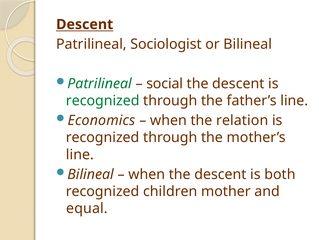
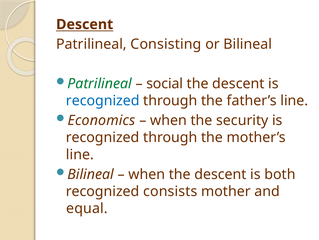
Sociologist: Sociologist -> Consisting (166, 44)
recognized colour: green -> blue (103, 100)
relation: relation -> security (242, 120)
children: children -> consists (170, 191)
